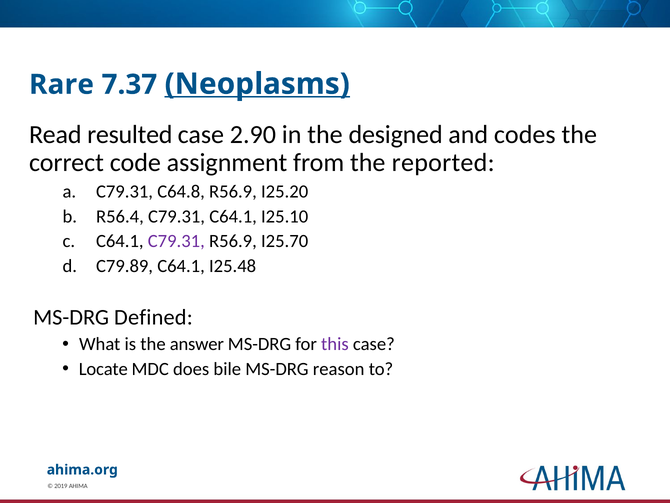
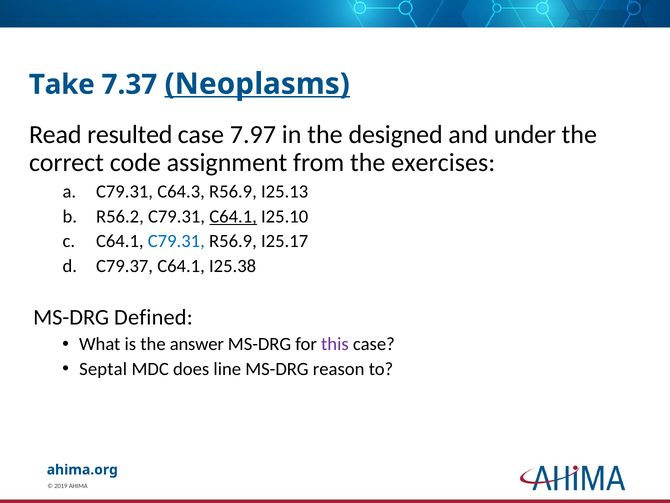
Rare: Rare -> Take (62, 84)
2.90: 2.90 -> 7.97 (253, 135)
codes: codes -> under (525, 135)
reported: reported -> exercises (443, 163)
C64.8: C64.8 -> C64.3 (181, 191)
I25.20: I25.20 -> I25.13 (285, 191)
R56.4: R56.4 -> R56.2 (120, 216)
C64.1 underline: none -> present (233, 216)
C79.31 colour: purple -> blue (176, 241)
I25.70: I25.70 -> I25.17 (285, 241)
C79.89: C79.89 -> C79.37 (125, 266)
I25.48: I25.48 -> I25.38 (233, 266)
Locate: Locate -> Septal (103, 369)
bile: bile -> line (227, 369)
